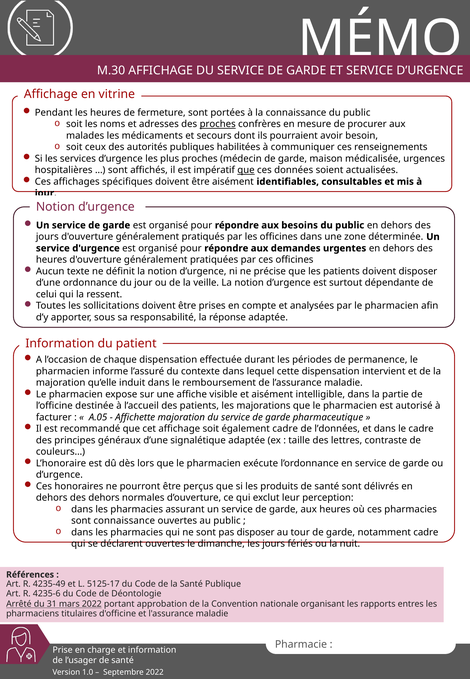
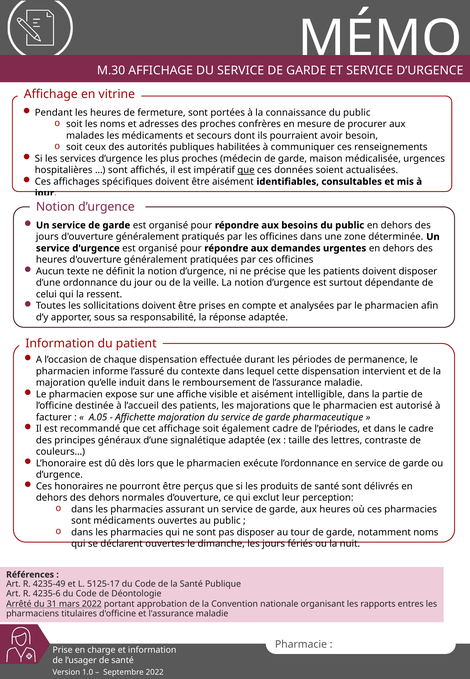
proches underline: present -> none (218, 124)
l’données: l’données -> l’périodes (337, 429)
sont connaissance: connaissance -> médicaments (124, 521)
notamment cadre: cadre -> noms (426, 532)
